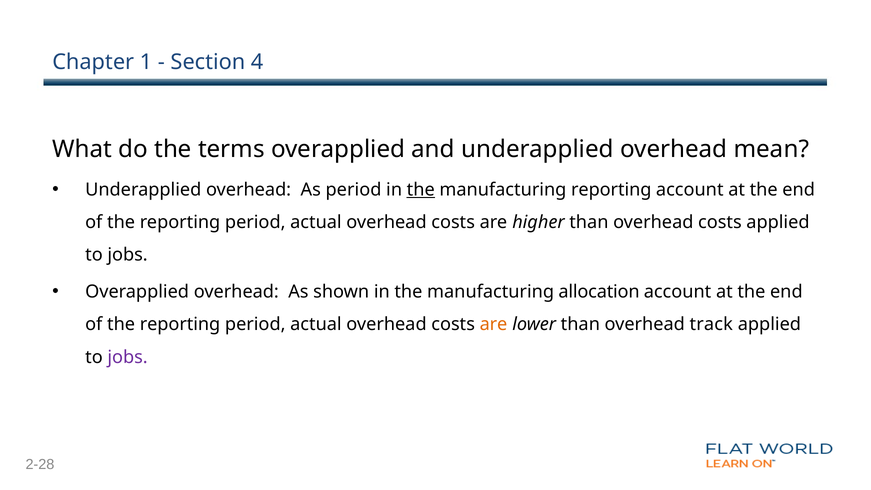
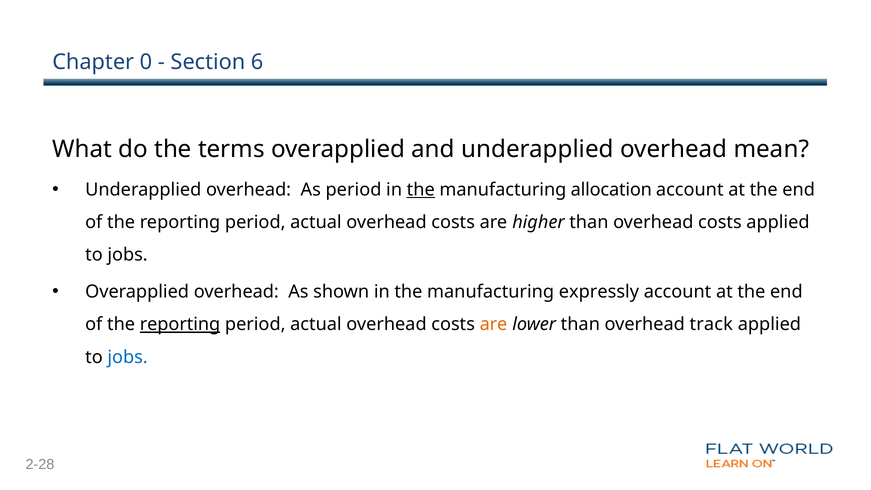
1: 1 -> 0 (146, 62)
4: 4 -> 6 (257, 62)
manufacturing reporting: reporting -> allocation (611, 190)
allocation: allocation -> expressly (599, 292)
reporting underline: none -> present (180, 325)
jobs colour: purple -> blue (128, 357)
